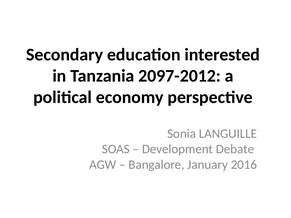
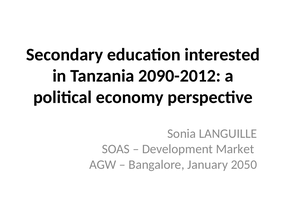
2097-2012: 2097-2012 -> 2090-2012 (180, 76)
Debate: Debate -> Market (235, 149)
2016: 2016 -> 2050 (244, 165)
